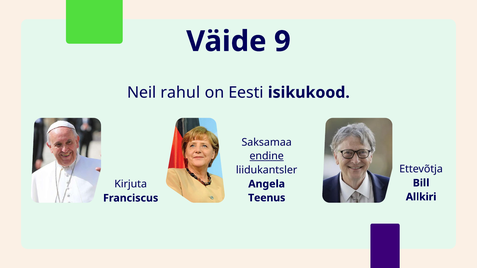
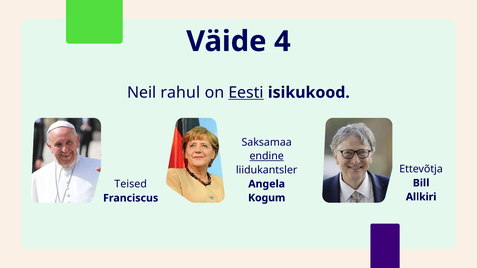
9: 9 -> 4 (282, 41)
Eesti underline: none -> present (246, 93)
Kirjuta: Kirjuta -> Teised (131, 184)
Teenus: Teenus -> Kogum (267, 198)
